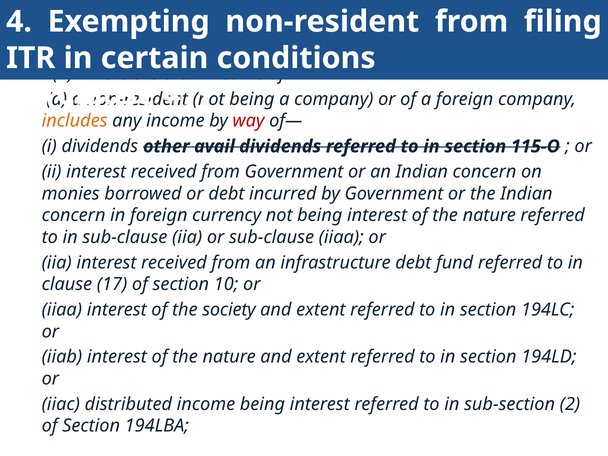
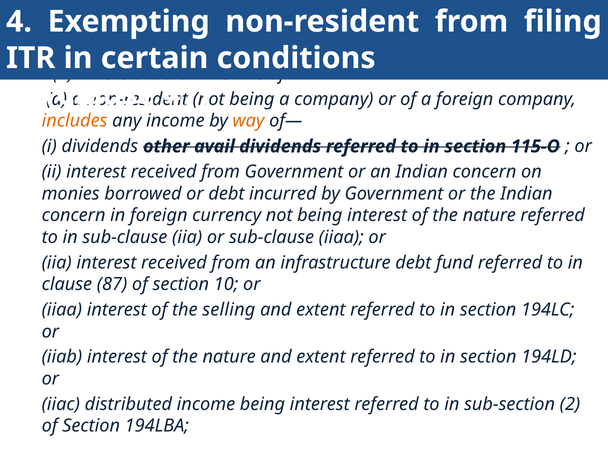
way colour: red -> orange (249, 121)
17: 17 -> 87 (112, 284)
society: society -> selling (229, 310)
